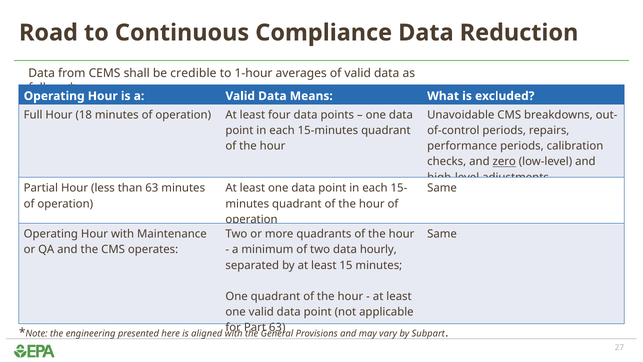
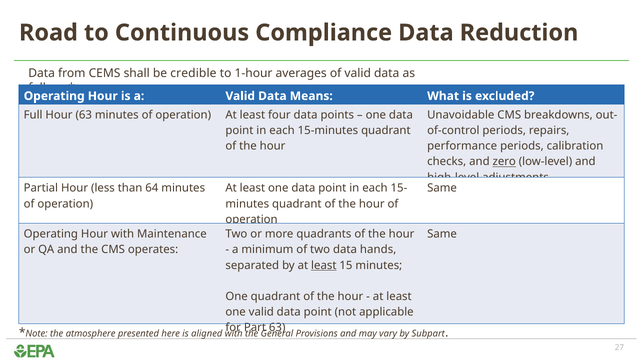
Hour 18: 18 -> 63 (84, 115)
than 63: 63 -> 64 (152, 188)
hourly: hourly -> hands (378, 249)
least underline: none -> present (324, 265)
engineering: engineering -> atmosphere (91, 333)
